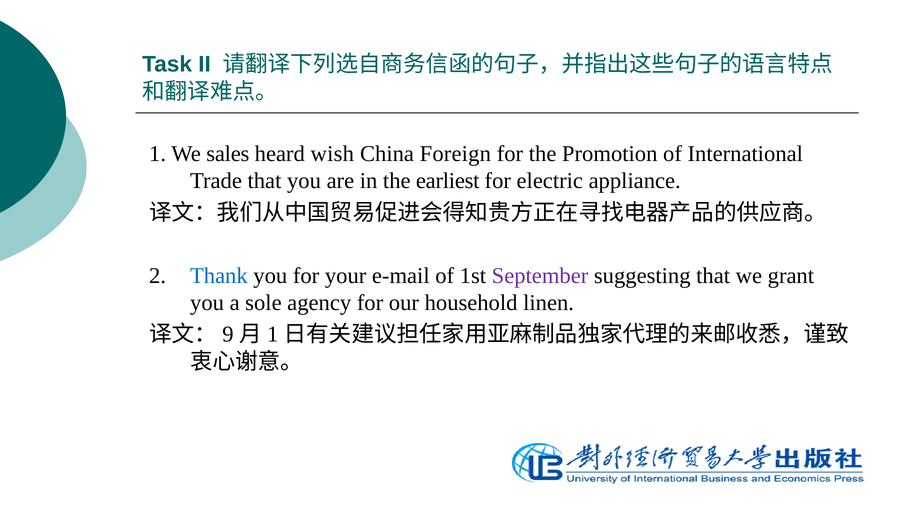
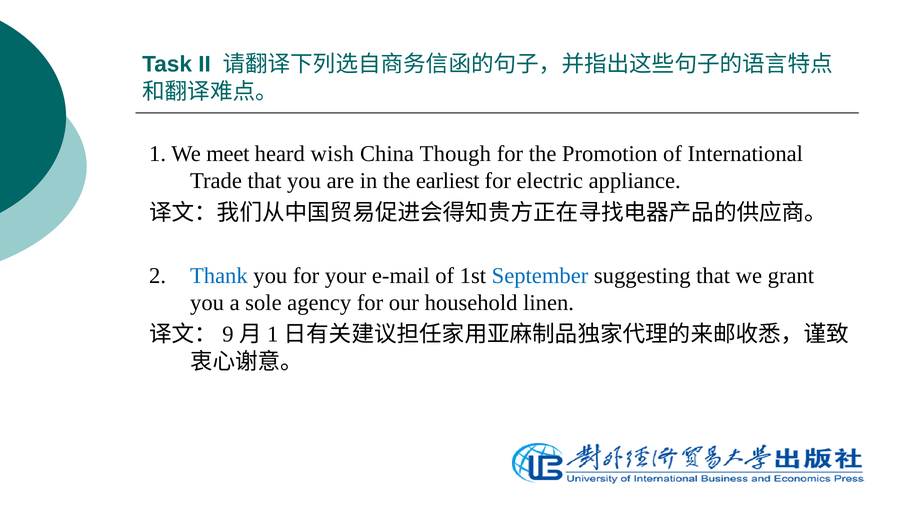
sales: sales -> meet (228, 154)
Foreign: Foreign -> Though (455, 154)
September colour: purple -> blue (540, 276)
